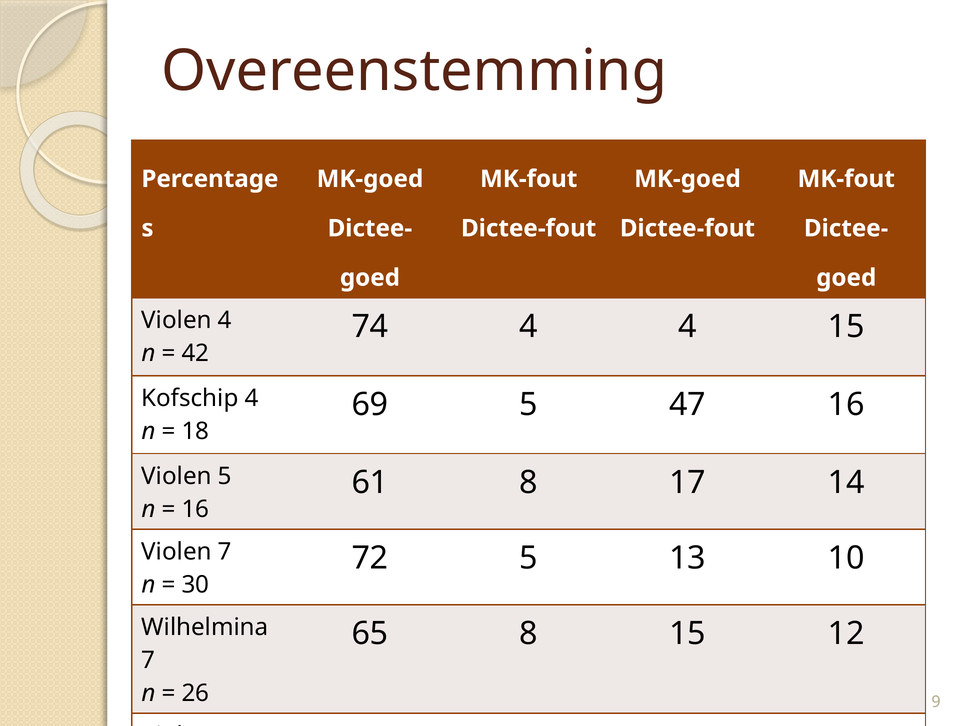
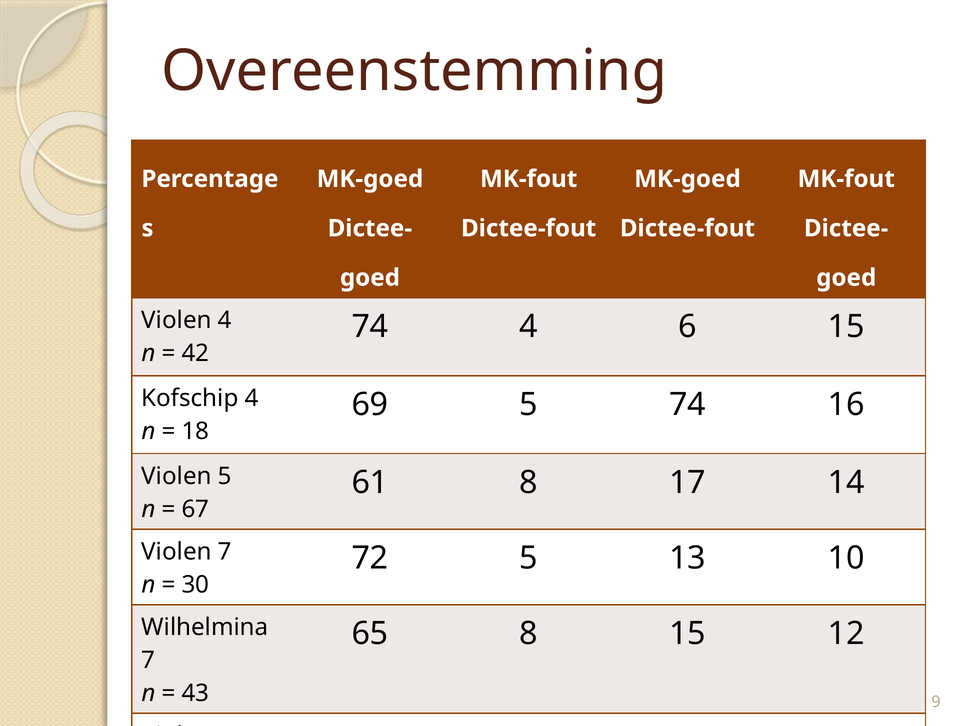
4 4: 4 -> 6 (687, 326)
5 47: 47 -> 74 (688, 404)
16: 16 -> 67 (195, 509)
26: 26 -> 43 (195, 693)
